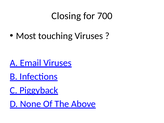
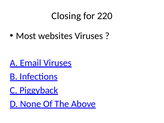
700: 700 -> 220 (105, 16)
touching: touching -> websites (55, 36)
